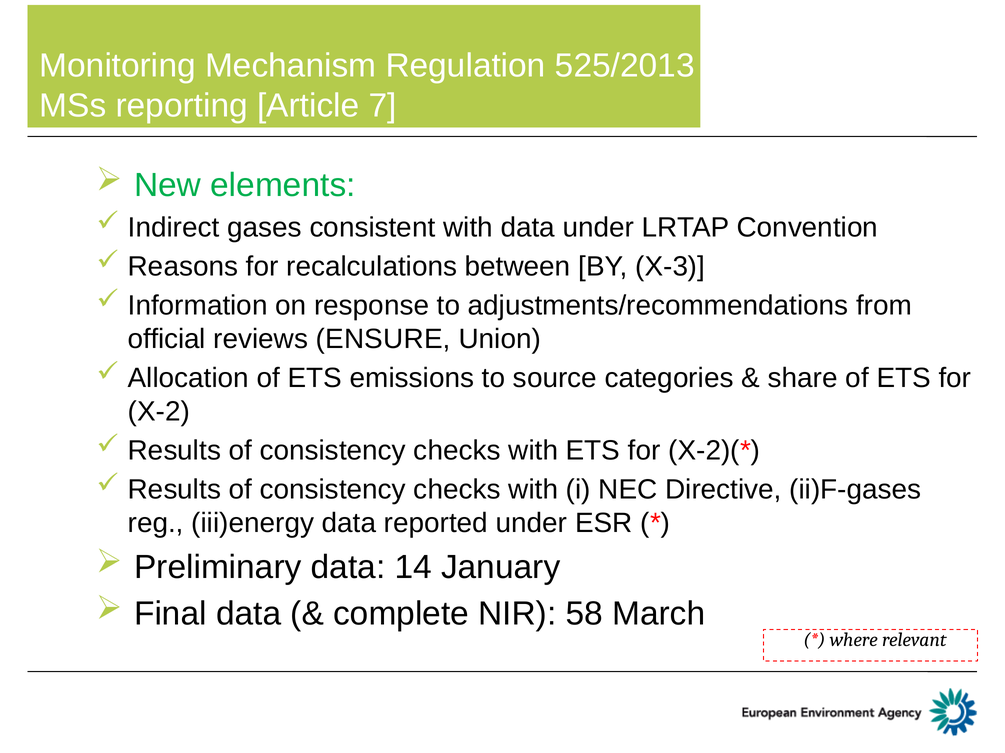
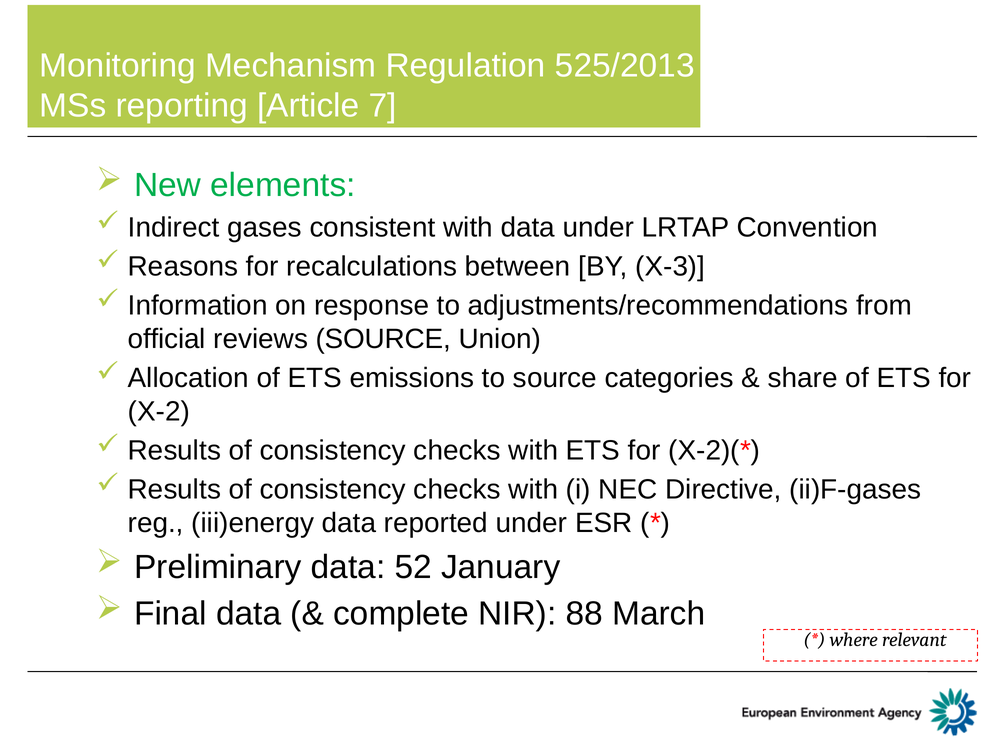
reviews ENSURE: ENSURE -> SOURCE (383, 339)
14: 14 -> 52 (413, 568)
58: 58 -> 88 (584, 614)
